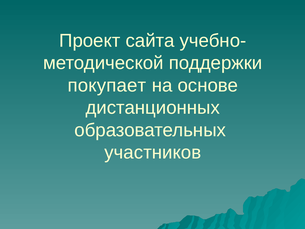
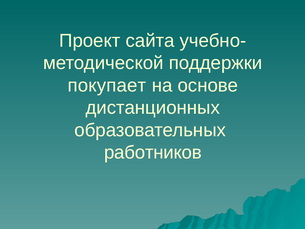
участников: участников -> работников (153, 152)
